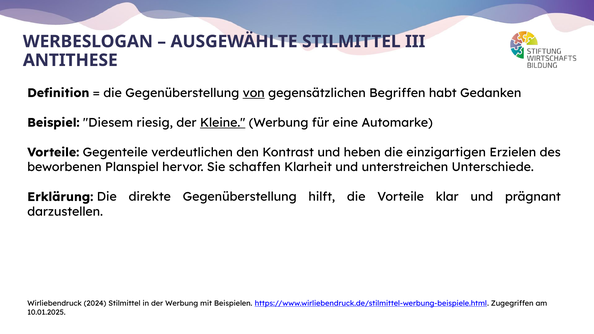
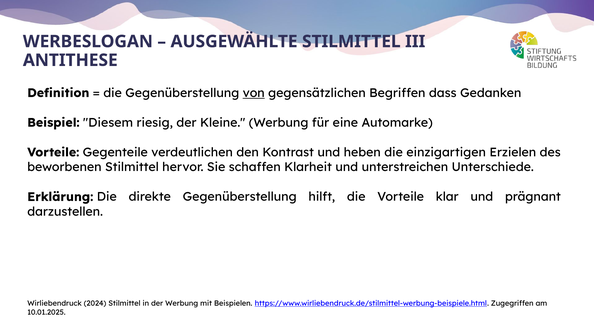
habt: habt -> dass (443, 93)
Kleine underline: present -> none (223, 123)
beworbenen Planspiel: Planspiel -> Stilmittel (132, 167)
